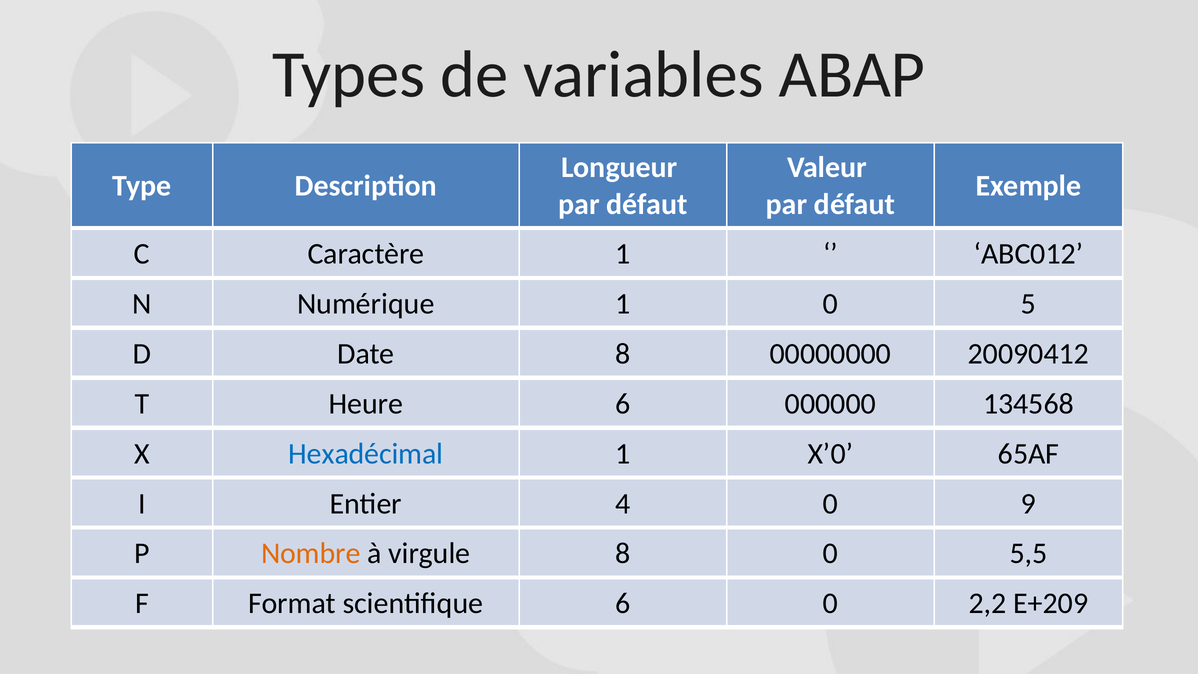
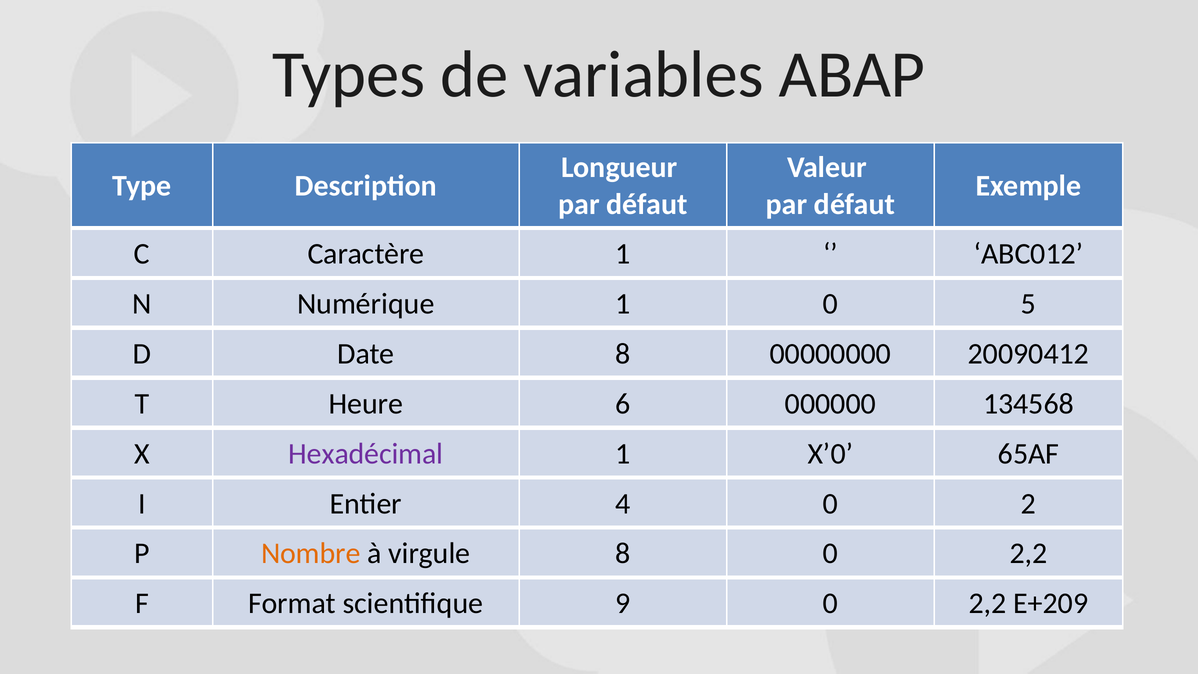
Hexadécimal colour: blue -> purple (366, 454)
9: 9 -> 2 (1029, 504)
8 0 5,5: 5,5 -> 2,2 (1029, 554)
scientifique 6: 6 -> 9 (623, 603)
